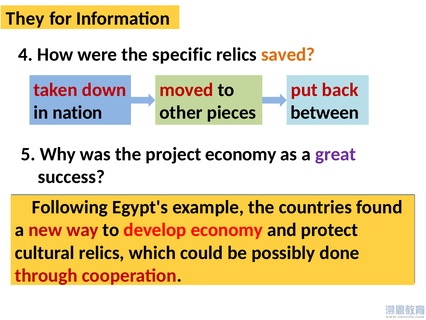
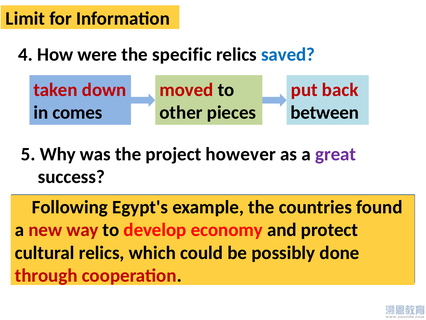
They: They -> Limit (25, 18)
saved colour: orange -> blue (288, 54)
nation: nation -> comes (77, 112)
project economy: economy -> however (241, 154)
